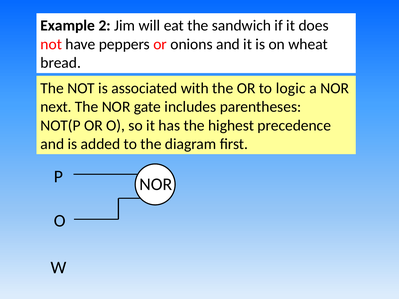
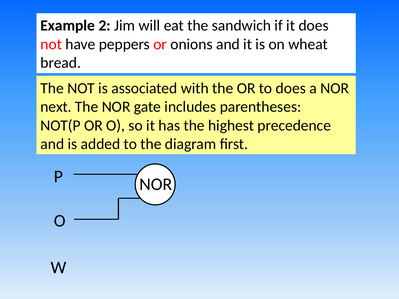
to logic: logic -> does (291, 88)
